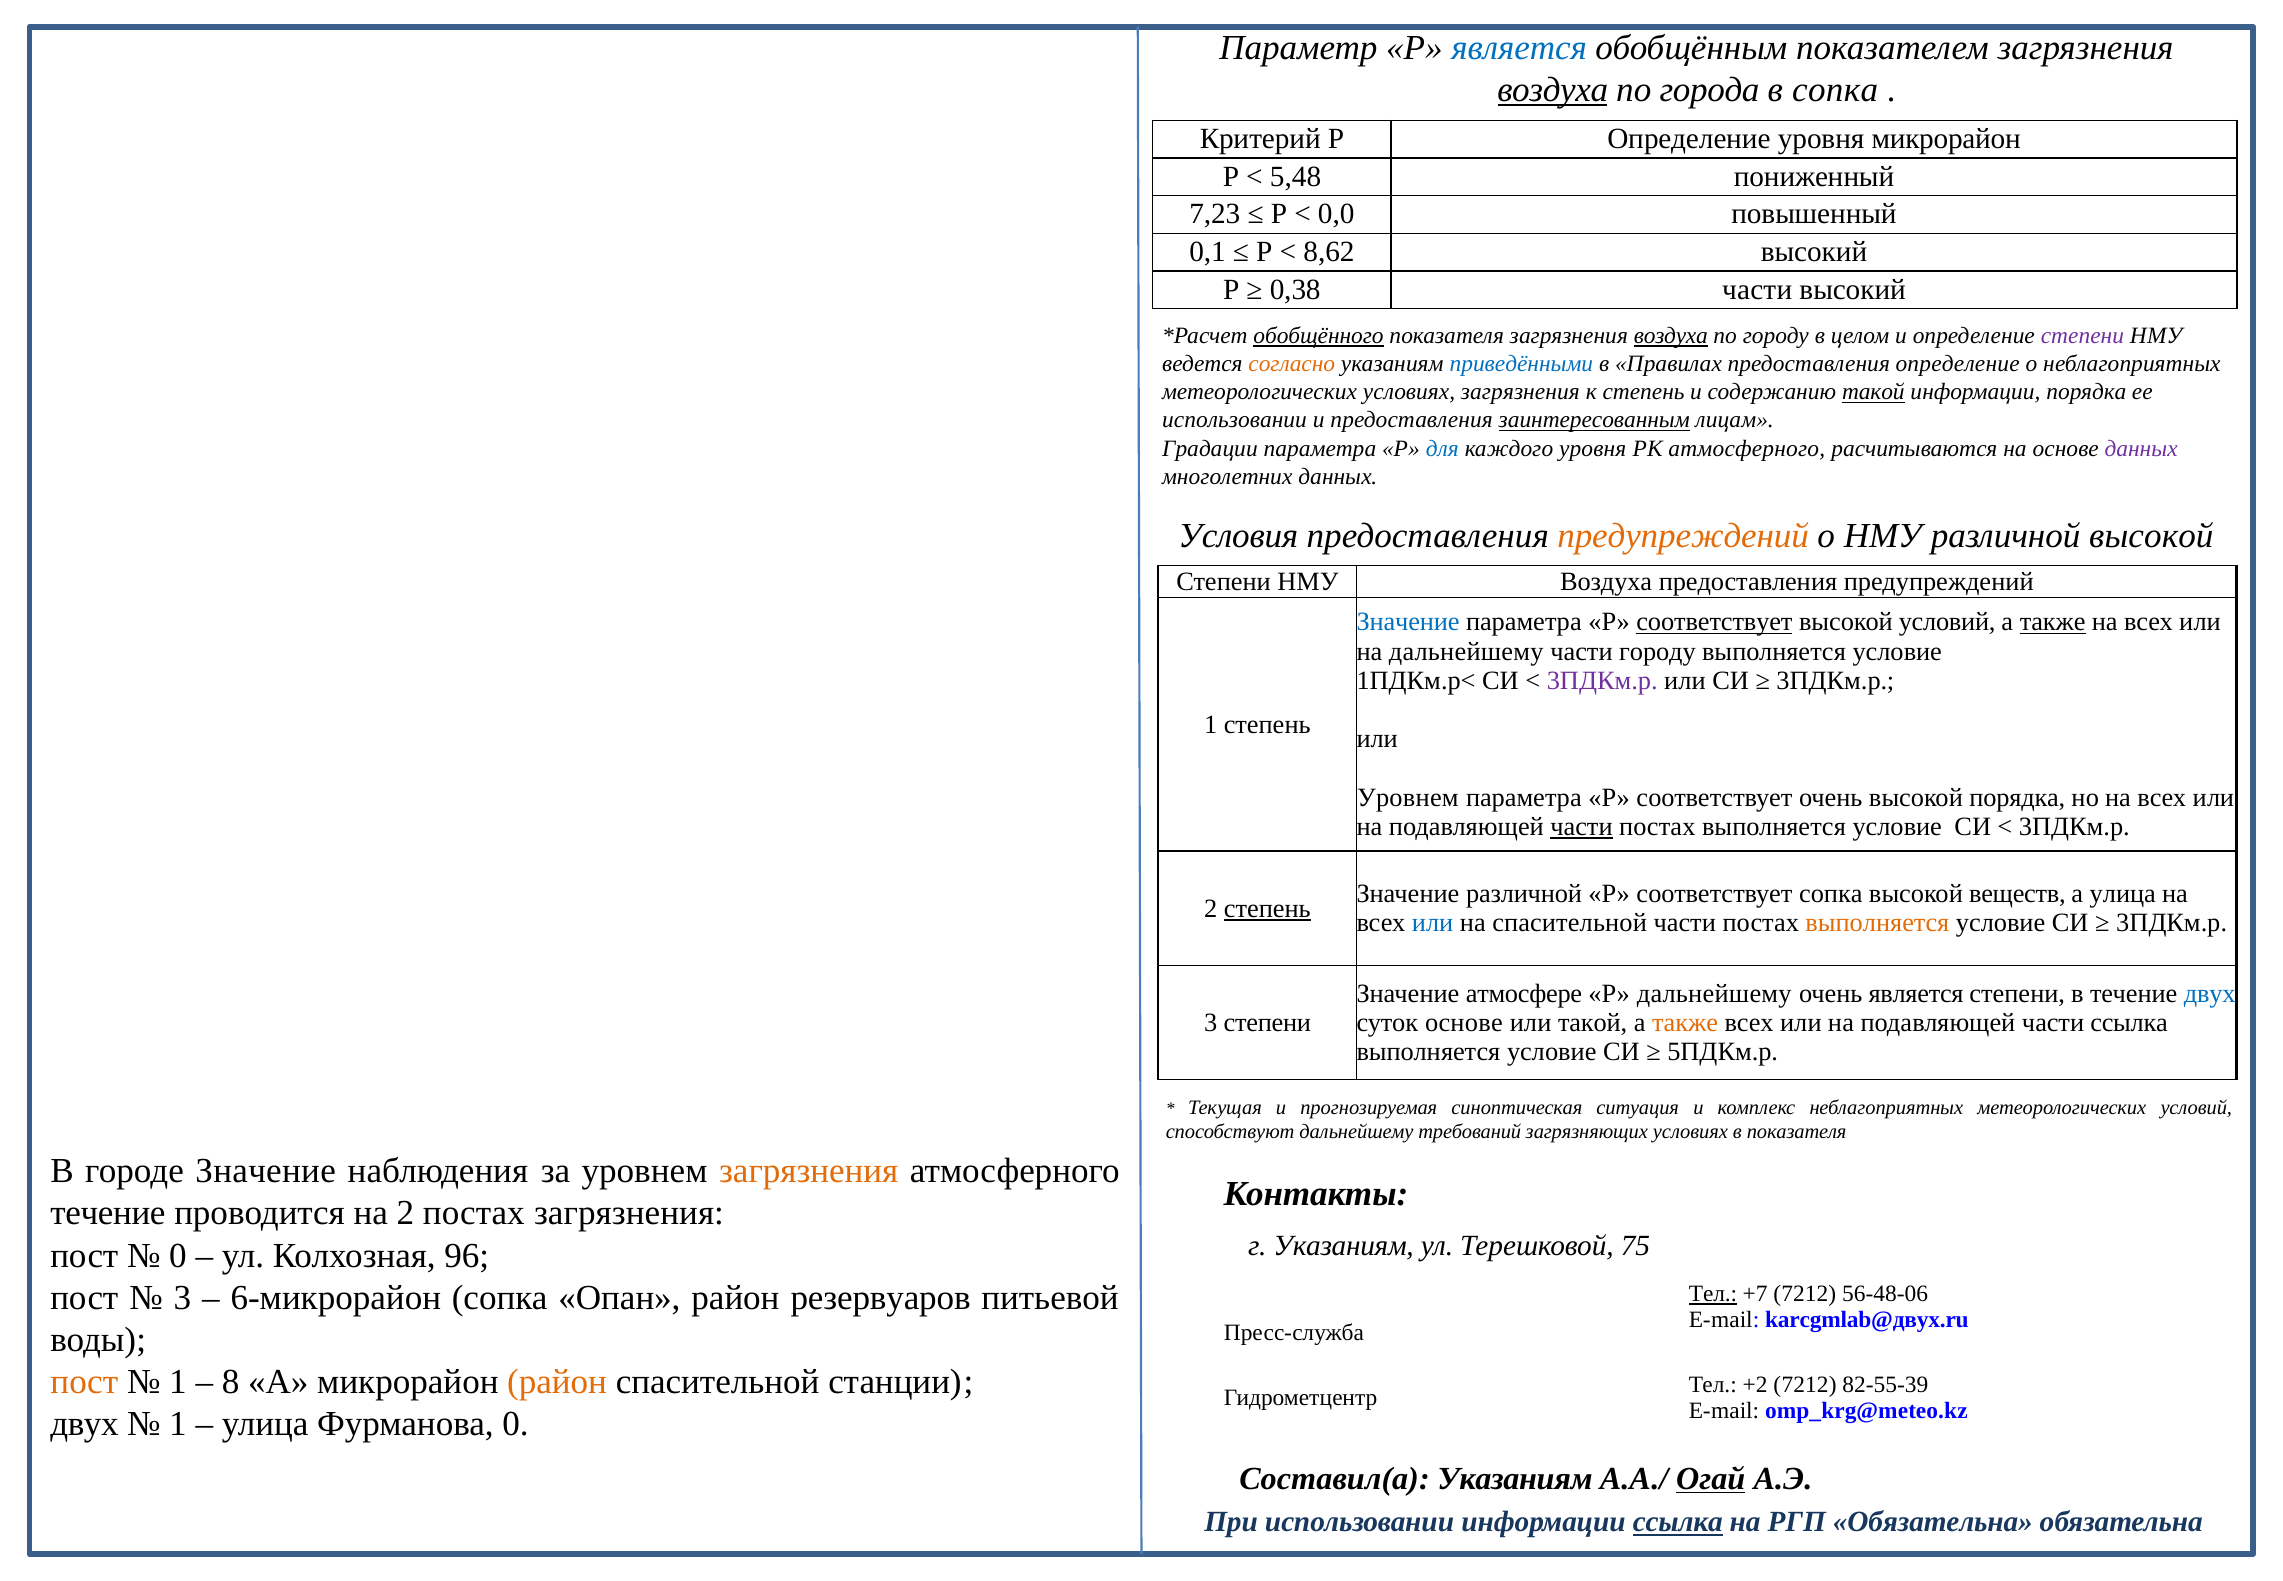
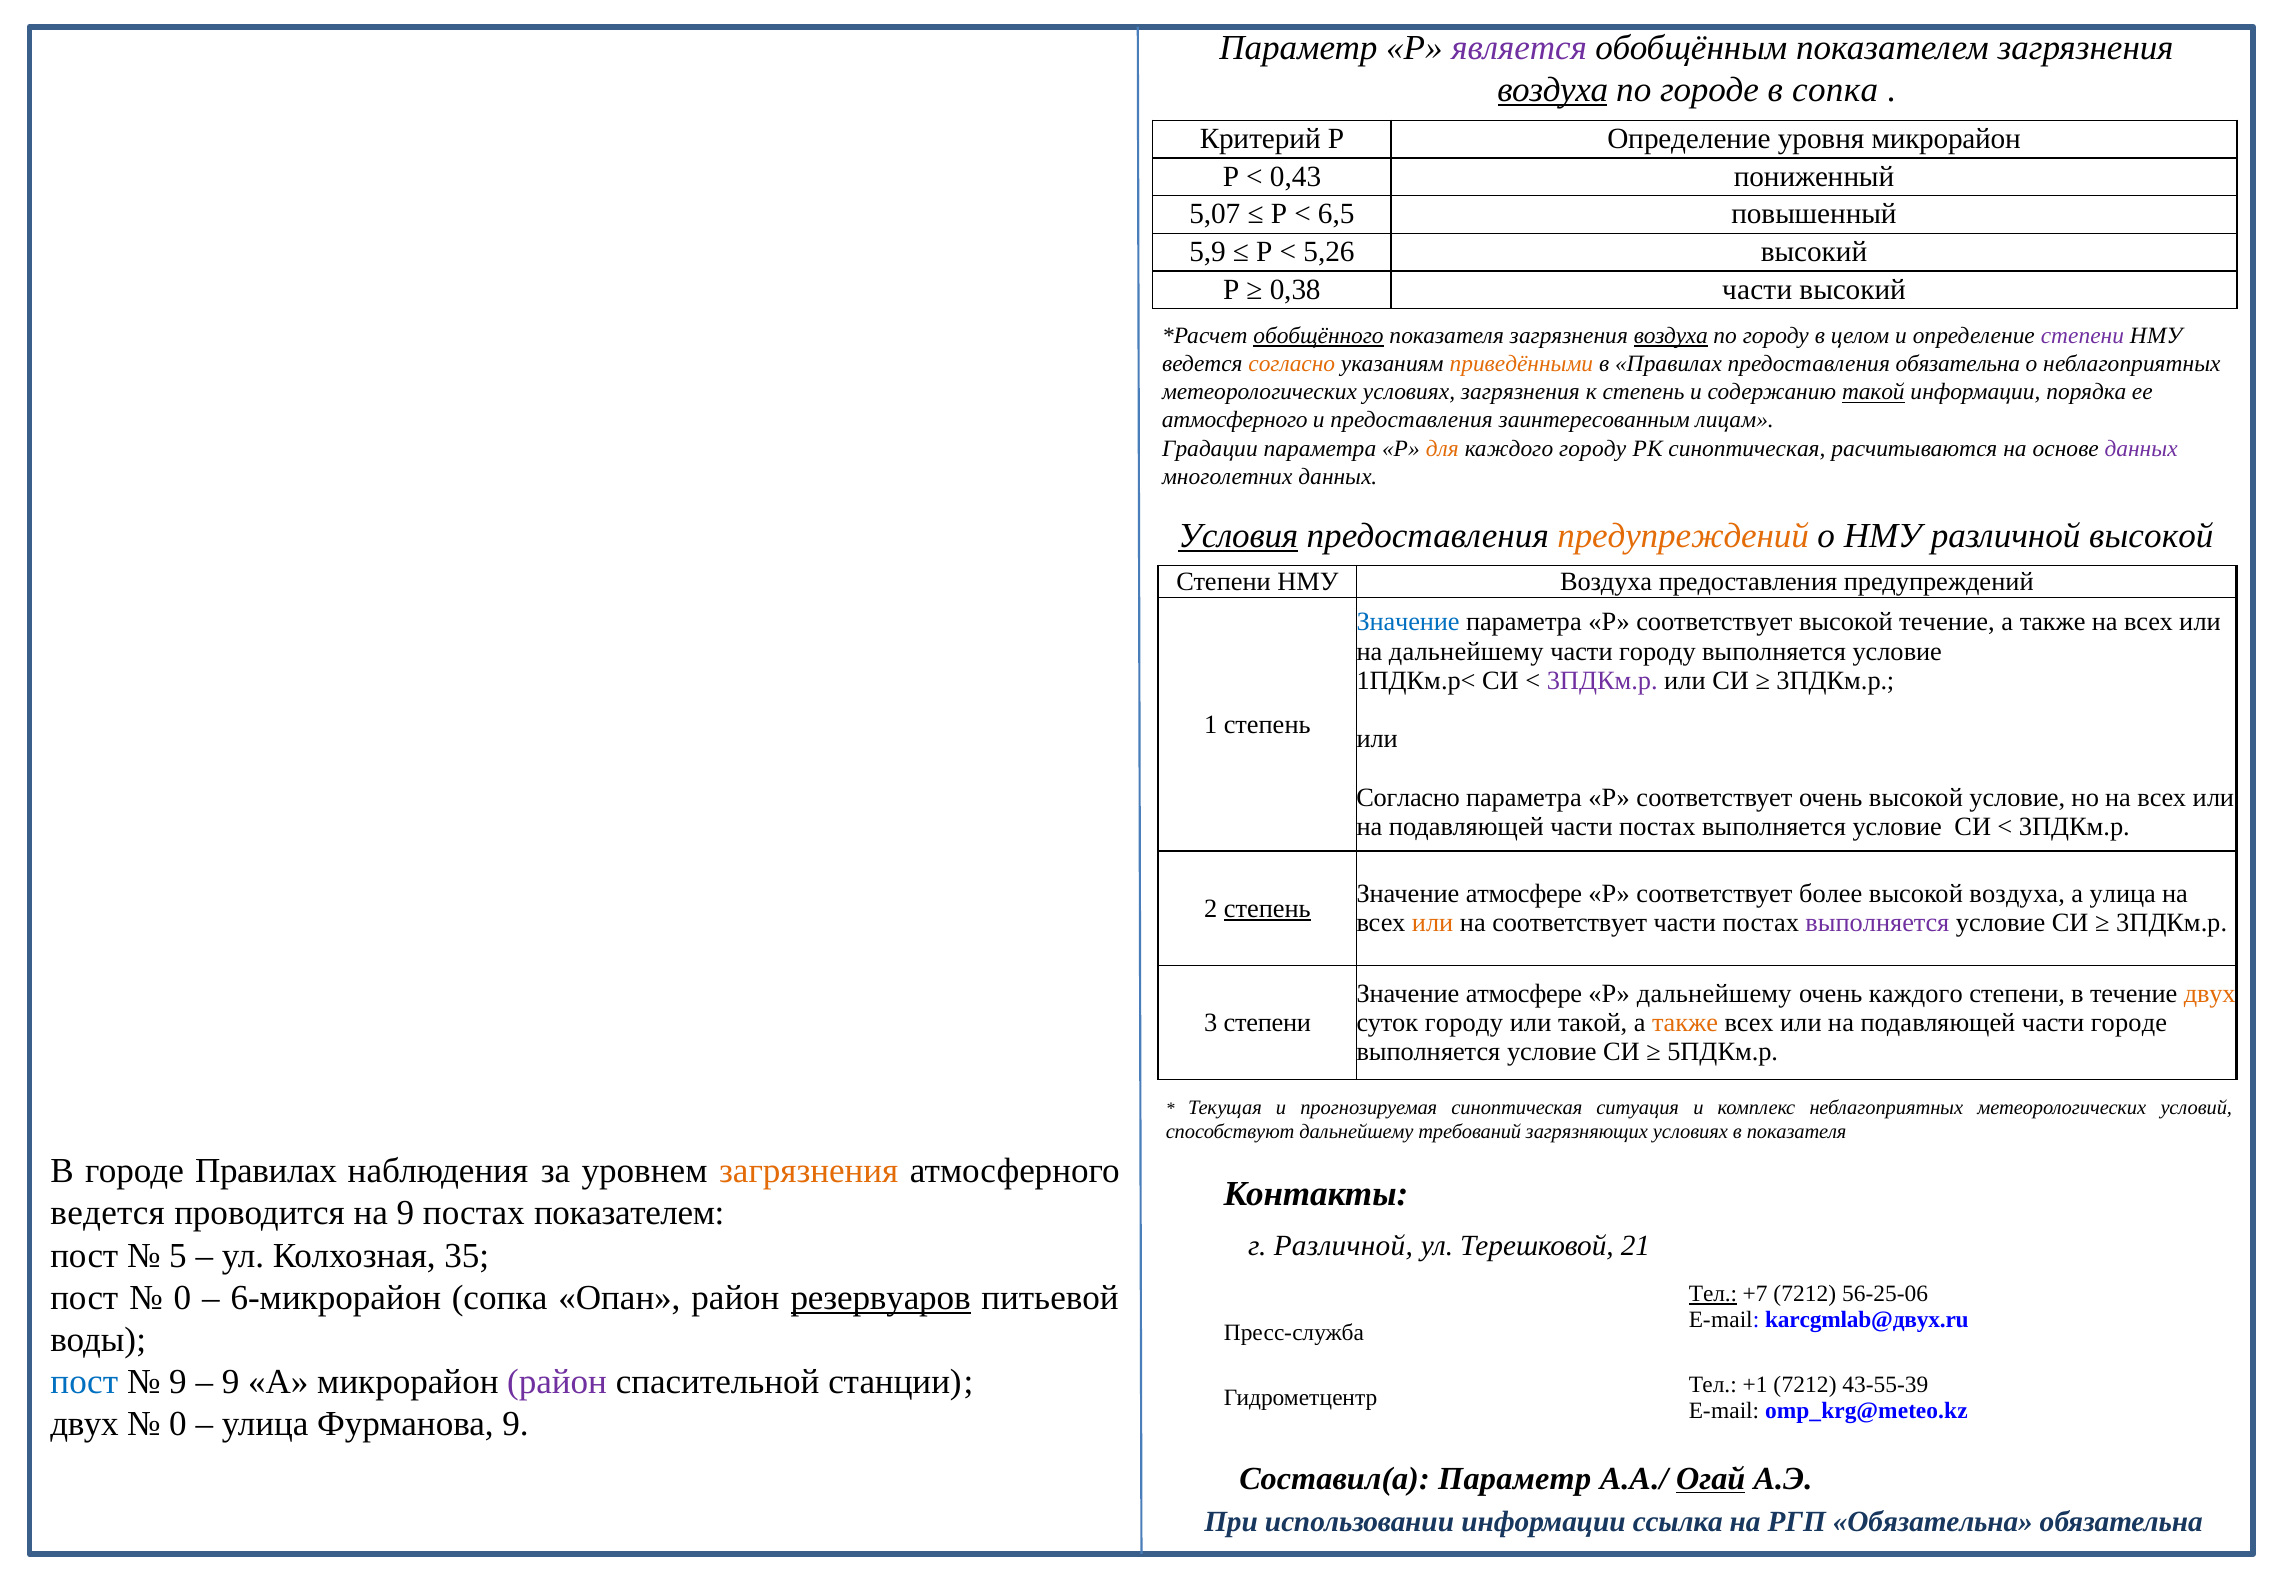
является colour: blue -> purple (1519, 48)
по города: города -> городе (1709, 90)
5,48: 5,48 -> 0,43 (1296, 177)
7,23: 7,23 -> 5,07 (1215, 214)
0,0: 0,0 -> 6,5 (1336, 214)
0,1: 0,1 -> 5,9 (1208, 252)
8,62: 8,62 -> 5,26 (1329, 252)
приведёнными colour: blue -> orange (1521, 364)
предоставления определение: определение -> обязательна (1958, 364)
использовании: использовании -> атмосферного (1235, 420)
заинтересованным underline: present -> none (1594, 420)
для colour: blue -> orange (1442, 448)
каждого уровня: уровня -> городу (1593, 448)
РК атмосферного: атмосферного -> синоптическая (1747, 448)
Условия underline: none -> present (1238, 535)
соответствует underline: present -> none (1714, 622)
высокой условий: условий -> течение (1947, 622)
также underline: present -> none (2053, 622)
Уровнем: Уровнем -> Согласно (1408, 797)
высокой порядка: порядка -> условие (2017, 797)
части underline: present -> none (1582, 826)
различной: различной -> атмосфере (1524, 894)
соответствует сопка: сопка -> более (1831, 894)
высокой веществ: веществ -> воздуха (2017, 894)
или colour: blue -> orange (1433, 923)
на спасительной: спасительной -> соответствует (1570, 923)
выполняется colour: orange -> purple (1877, 923)
очень является: является -> каждого (1916, 993)
двух colour: blue -> orange (2210, 993)
суток основе: основе -> городу (1464, 1022)
части ссылка: ссылка -> городе (2129, 1022)
городе Значение: Значение -> Правилах (266, 1171)
течение: течение -> ведется (108, 1213)
на 2: 2 -> 9 (405, 1213)
постах загрязнения: загрязнения -> показателем (629, 1213)
г Указаниям: Указаниям -> Различной (1343, 1245)
75: 75 -> 21 (1636, 1245)
0: 0 -> 5 (178, 1255)
96: 96 -> 35 (467, 1255)
3: 3 -> 0 (182, 1297)
резервуаров underline: none -> present (881, 1297)
56-48-06: 56-48-06 -> 56-25-06 (1885, 1293)
пост colour: orange -> blue (84, 1382)
1: 1 -> 9 (178, 1382)
8: 8 -> 9 (231, 1382)
район colour: orange -> purple (557, 1382)
+2: +2 -> +1 (1755, 1385)
82-55-39: 82-55-39 -> 43-55-39 (1885, 1385)
1: 1 -> 0 (178, 1424)
Фурманова 0: 0 -> 9 (516, 1424)
Составил(а Указаниям: Указаниям -> Параметр (1515, 1478)
ссылка underline: present -> none (1678, 1522)
